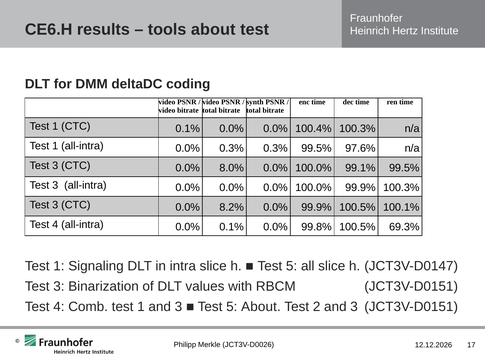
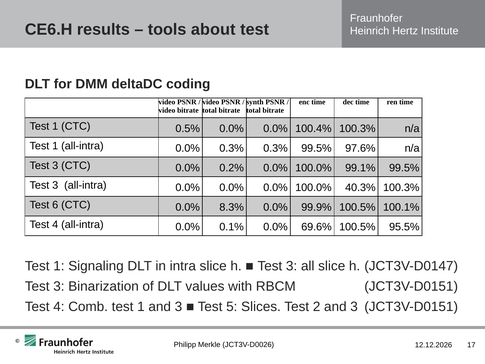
CTC 0.1%: 0.1% -> 0.5% (188, 128)
8.0%: 8.0% -> 0.2% (232, 168)
100.0% 99.9%: 99.9% -> 40.3% (360, 187)
3: 3 -> 6 (55, 205)
8.2%: 8.2% -> 8.3% (232, 207)
99.8%: 99.8% -> 69.6% (316, 227)
69.3%: 69.3% -> 95.5% (404, 227)
5: 5 -> 3 (292, 266)
5 About: About -> Slices (261, 306)
